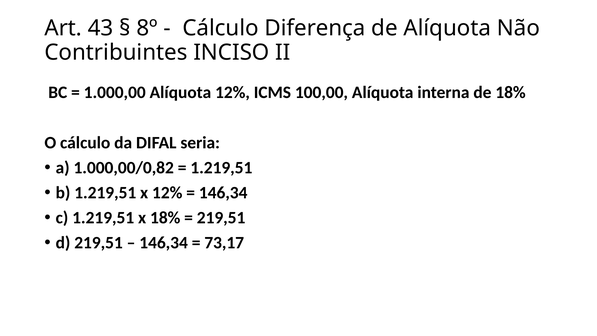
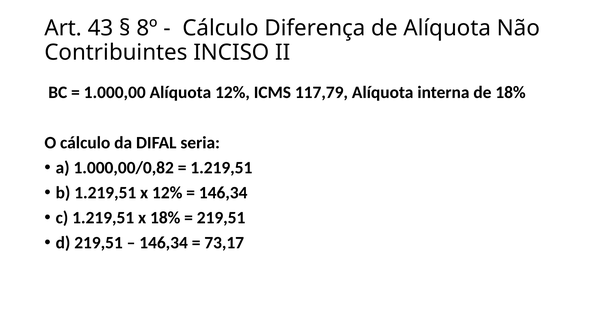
100,00: 100,00 -> 117,79 (321, 93)
